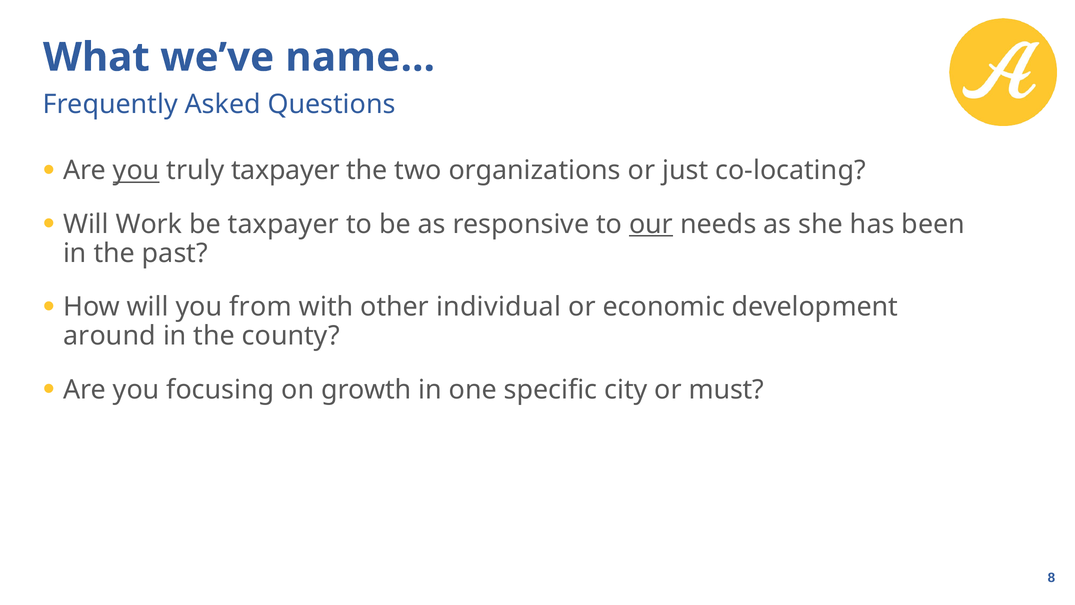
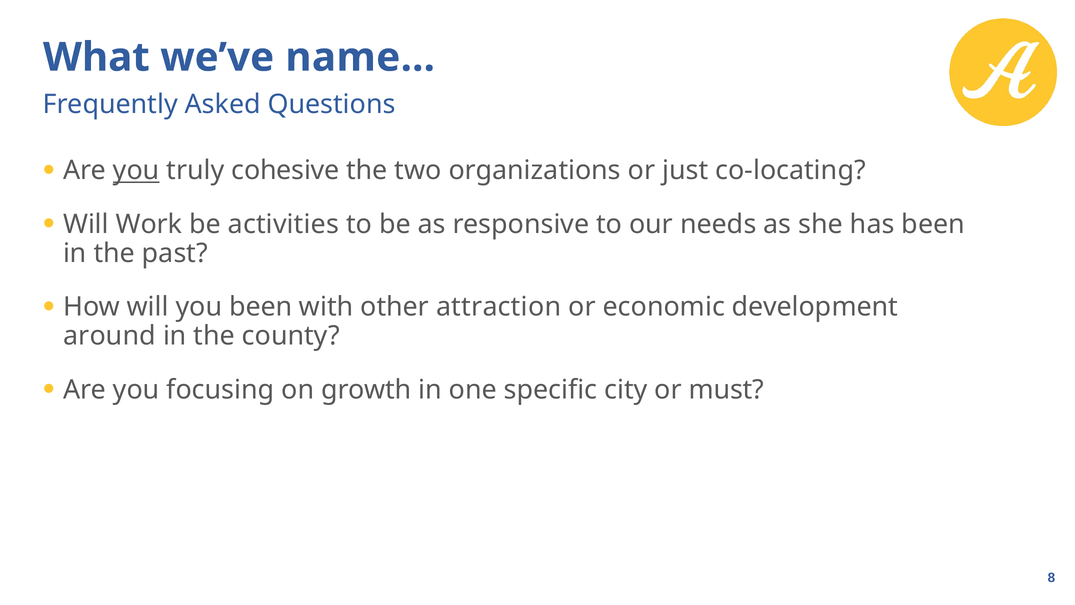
truly taxpayer: taxpayer -> cohesive (285, 170)
be taxpayer: taxpayer -> activities (283, 224)
our underline: present -> none (651, 224)
you from: from -> been (261, 307)
individual: individual -> attraction (499, 307)
